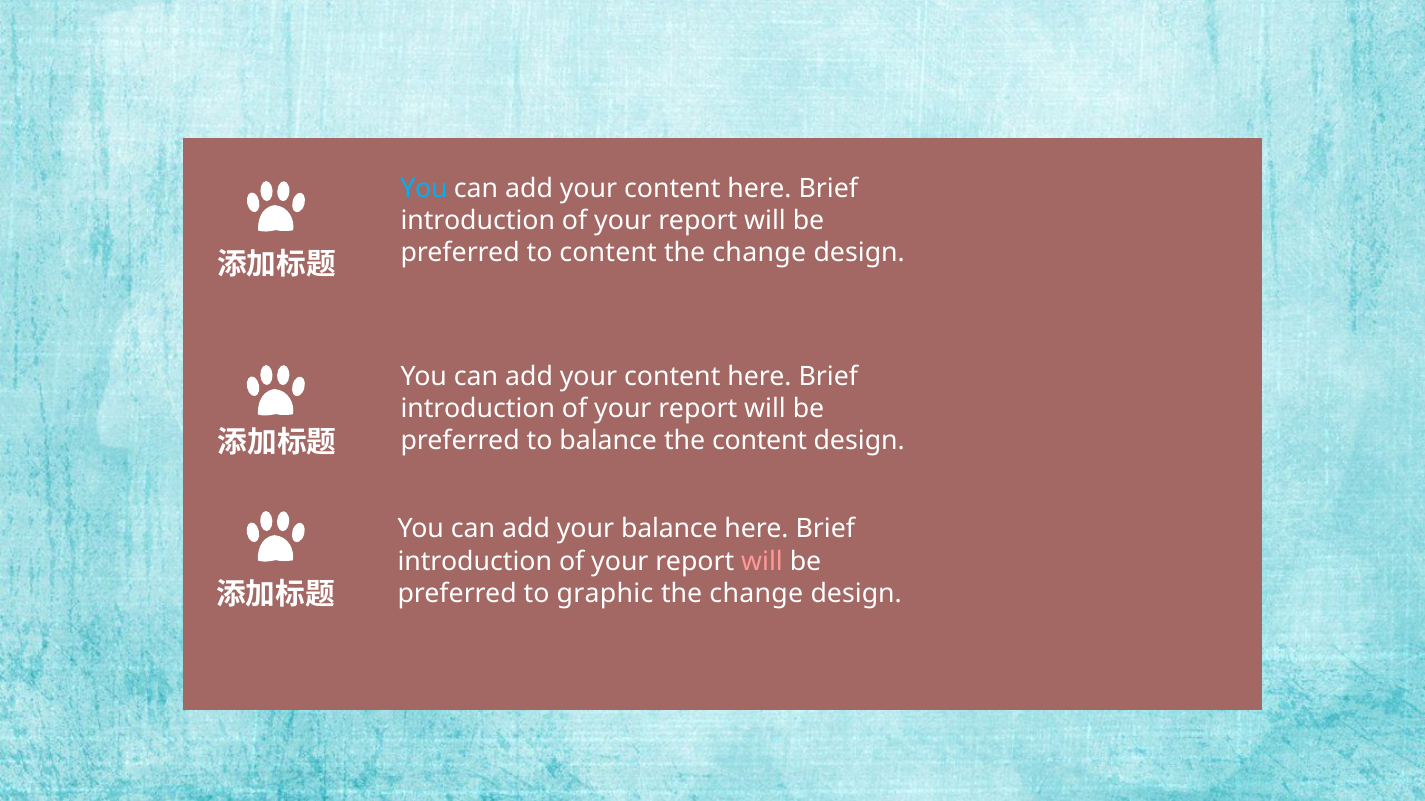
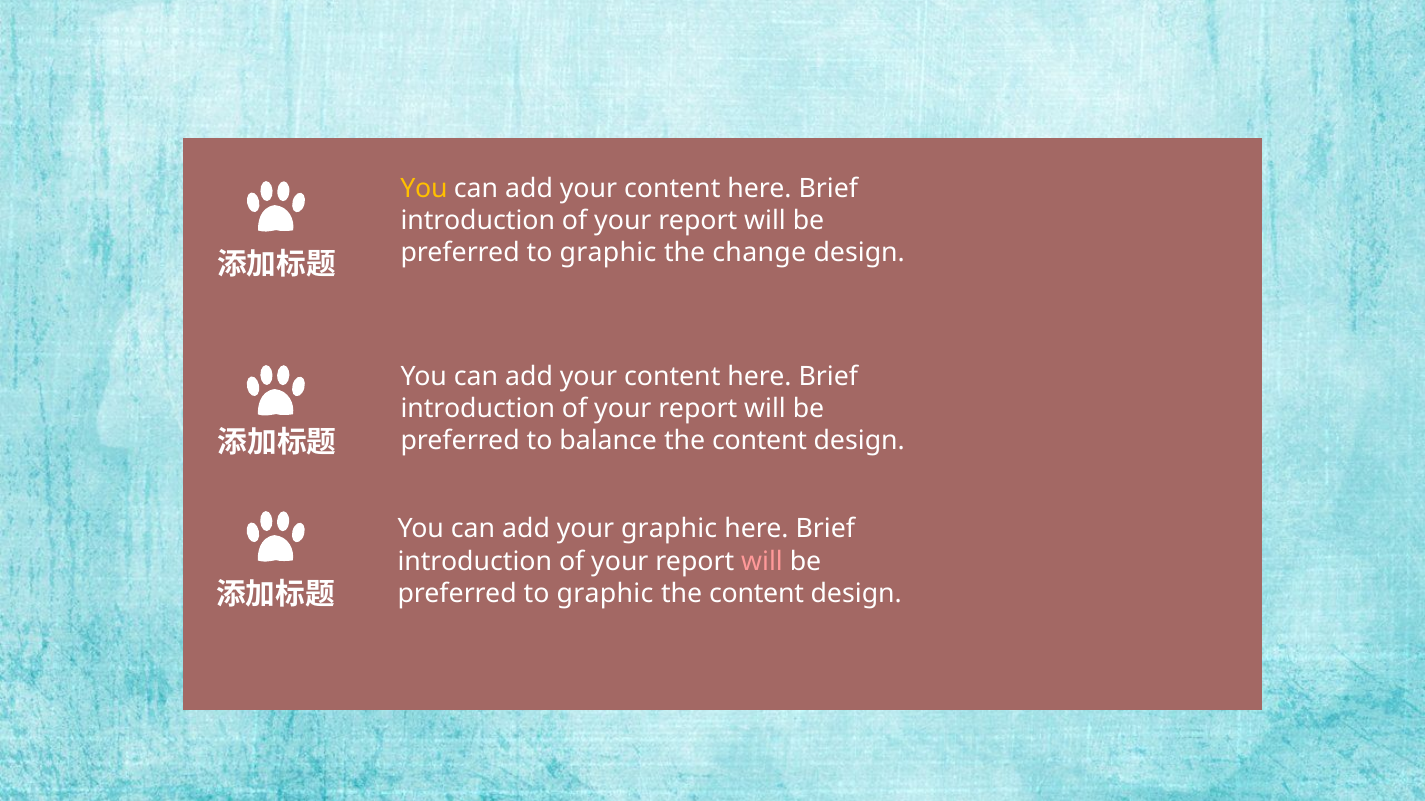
You colour: light blue -> yellow (424, 189)
content: content -> graphic (608, 253)
your balance: balance -> graphic (669, 530)
change: change -> content (757, 594)
